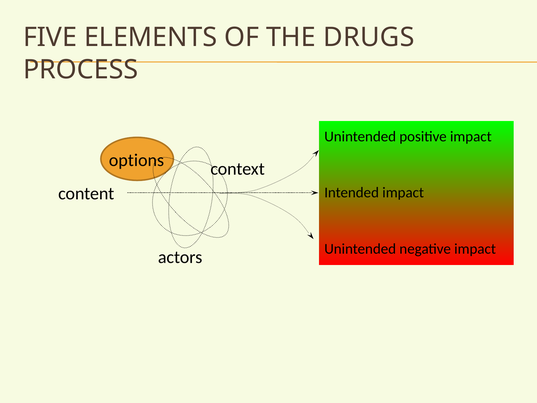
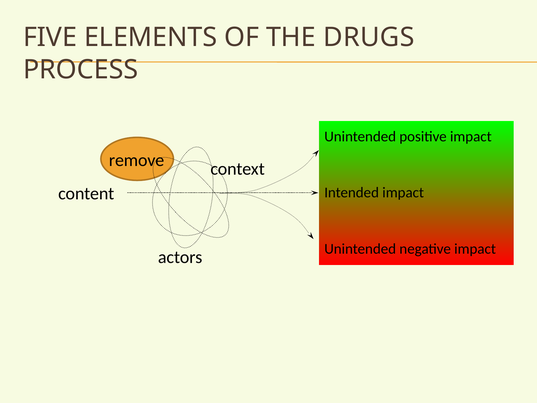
options: options -> remove (137, 160)
